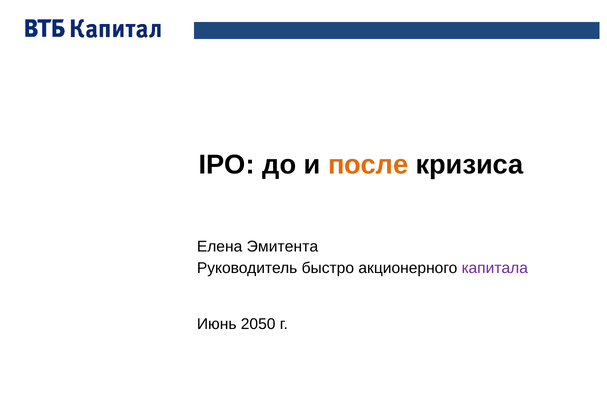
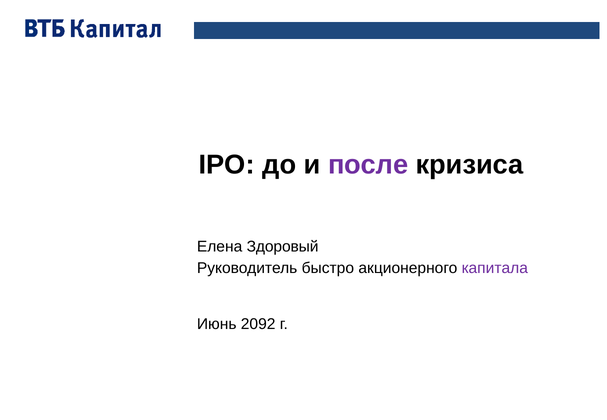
после colour: orange -> purple (368, 165)
Эмитента: Эмитента -> Здоровый (283, 247)
2050: 2050 -> 2092 (258, 324)
